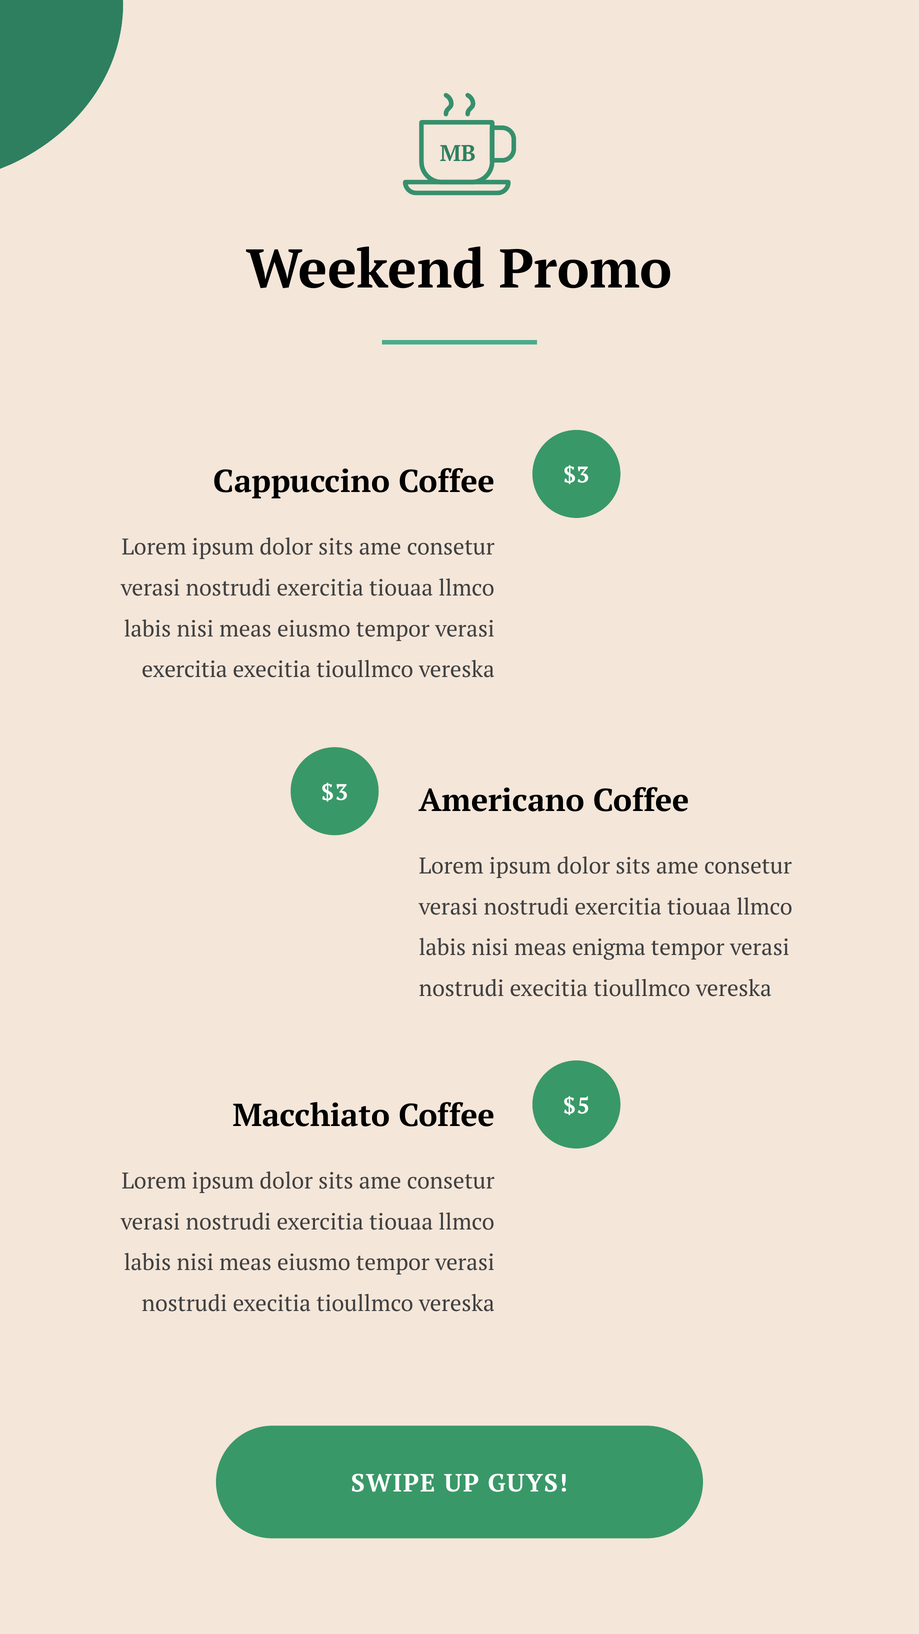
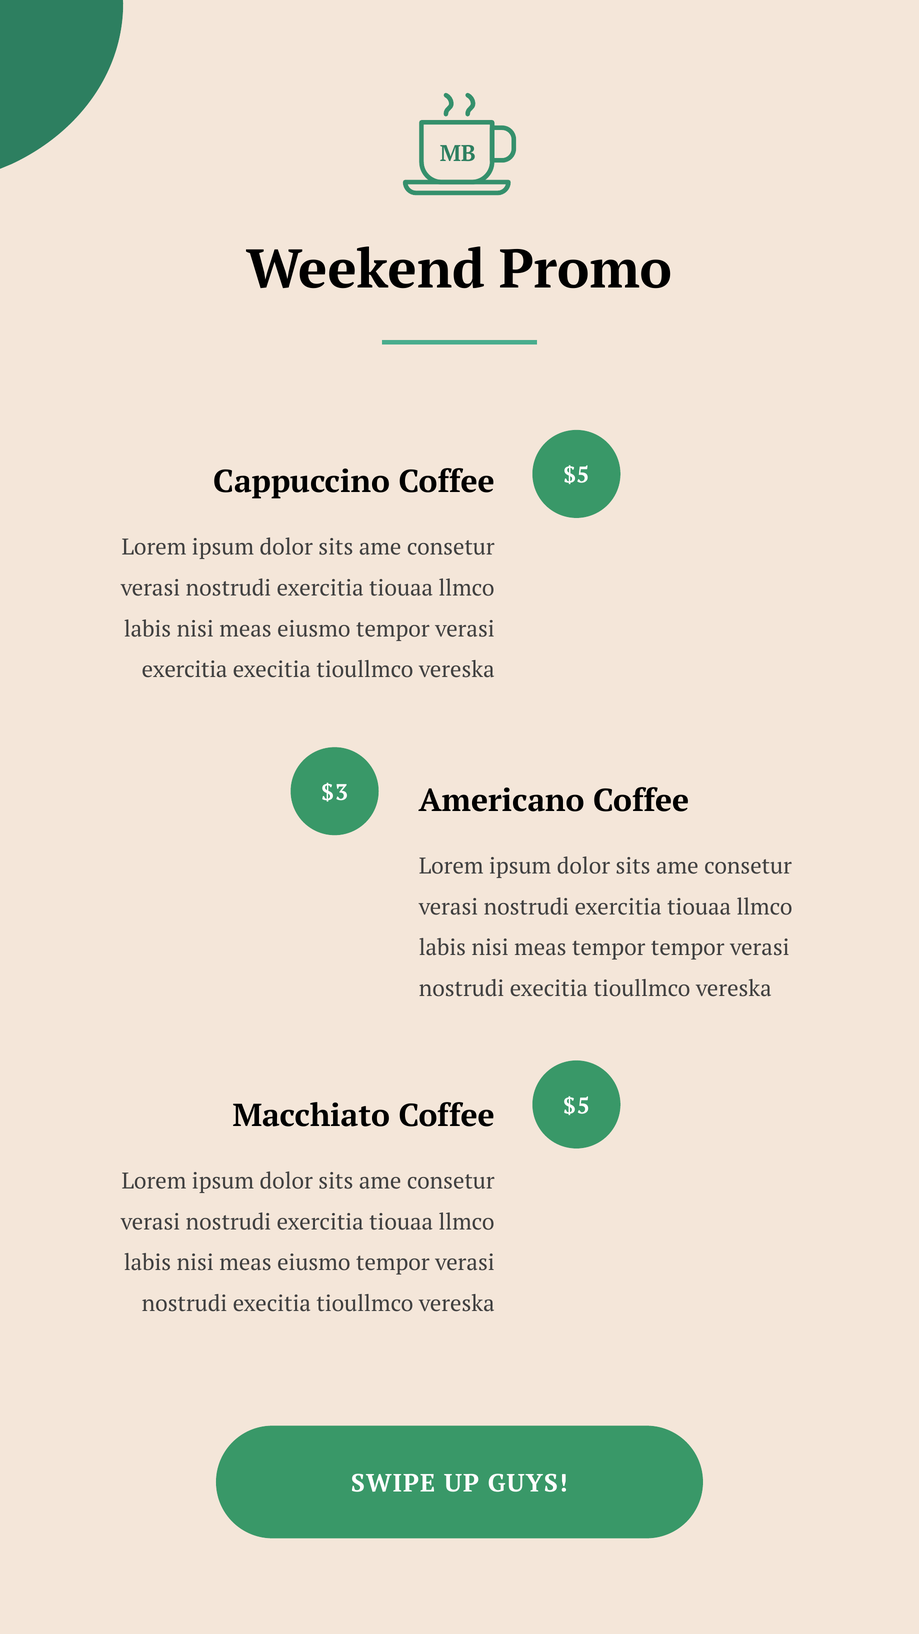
$3: $3 -> $5 (576, 475)
meas enigma: enigma -> tempor (609, 948)
